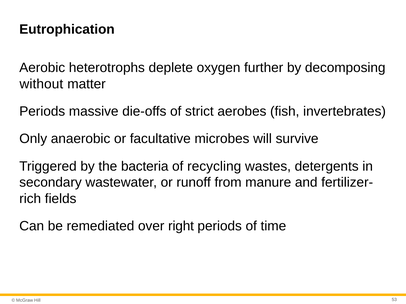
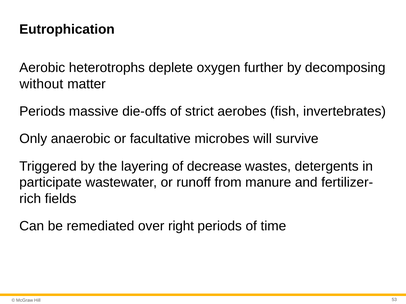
bacteria: bacteria -> layering (145, 167)
recycling: recycling -> decrease (214, 167)
secondary: secondary -> participate (50, 183)
